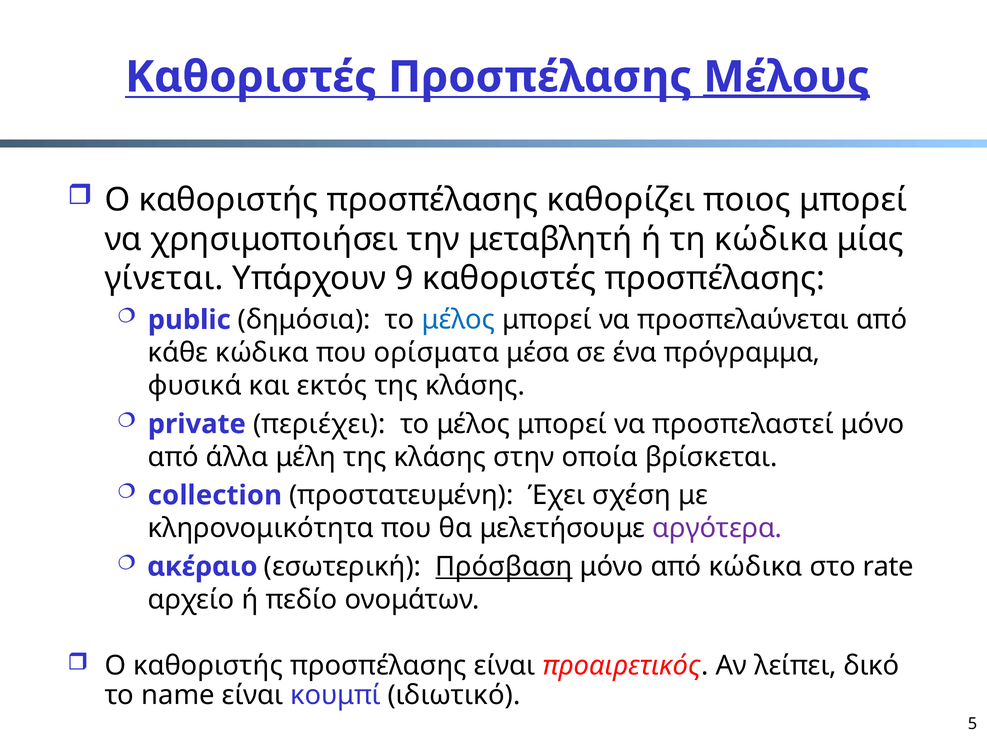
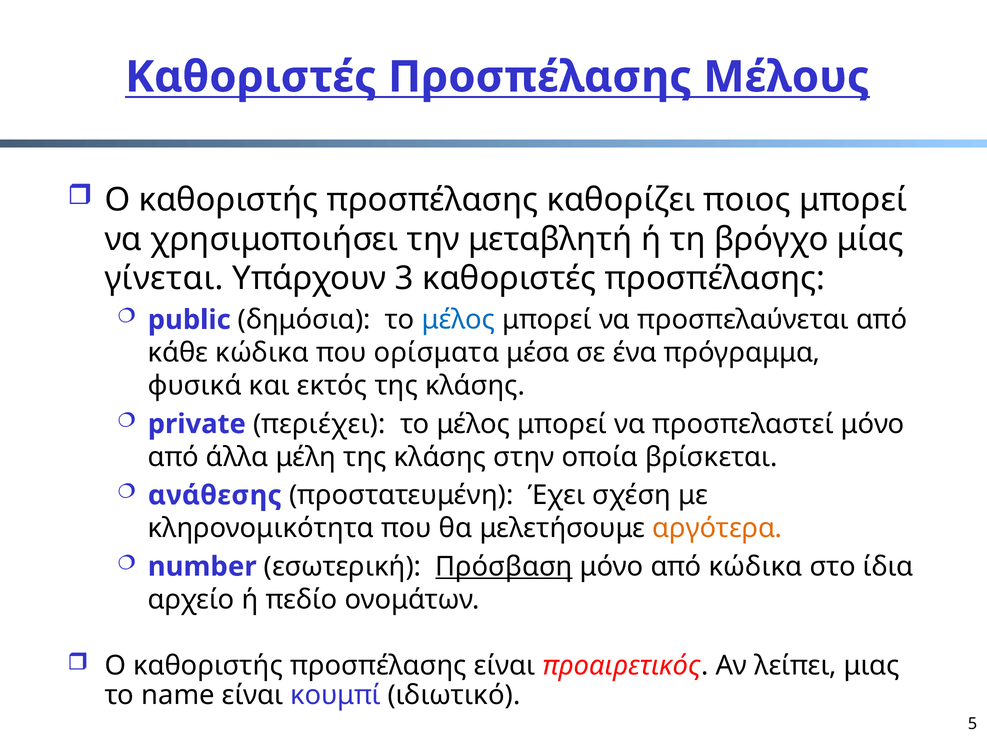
Μέλους underline: present -> none (786, 77)
τη κώδικα: κώδικα -> βρόγχο (771, 239)
9: 9 -> 3 (404, 279)
collection: collection -> ανάθεσης (215, 496)
αργότερα colour: purple -> orange (717, 528)
ακέραιο: ακέραιο -> number (202, 567)
rate: rate -> ίδια (888, 567)
δικό: δικό -> μιας (872, 666)
